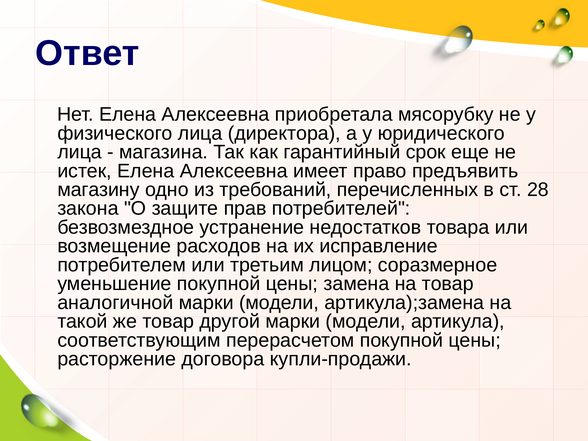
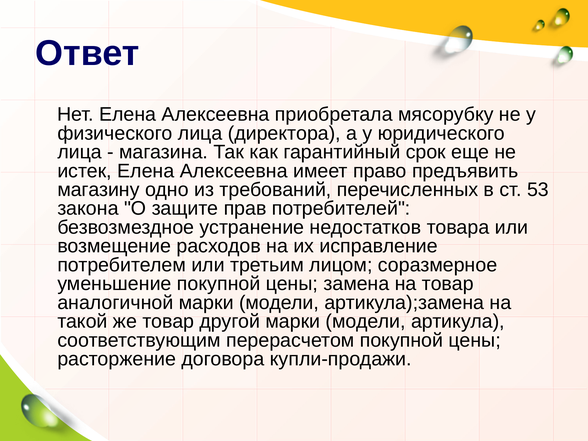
28: 28 -> 53 (538, 190)
